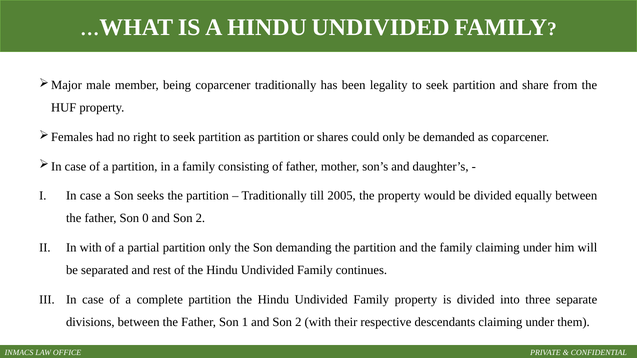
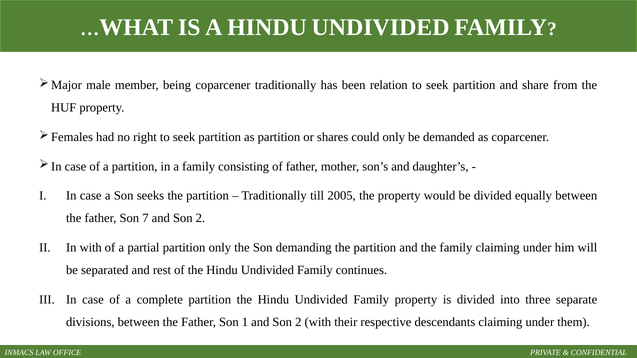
legality: legality -> relation (389, 85)
0: 0 -> 7 (145, 219)
